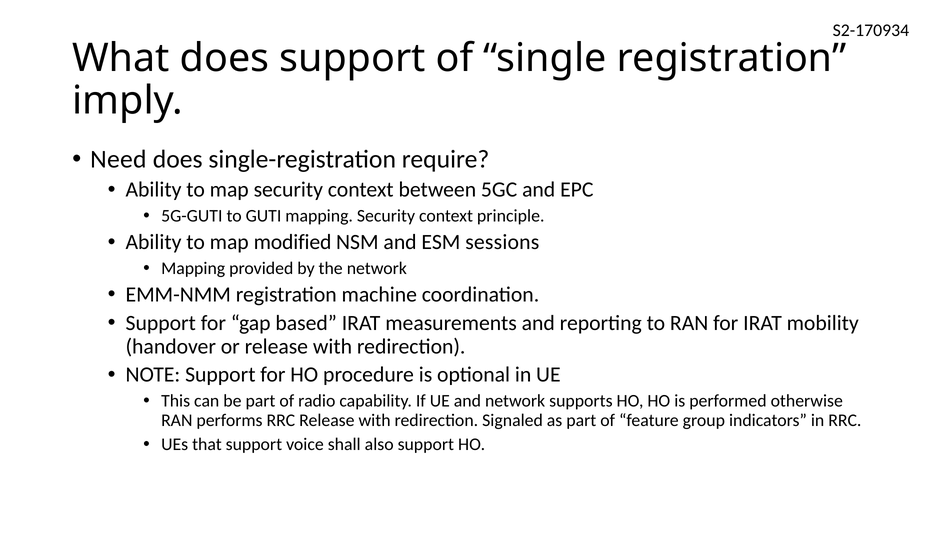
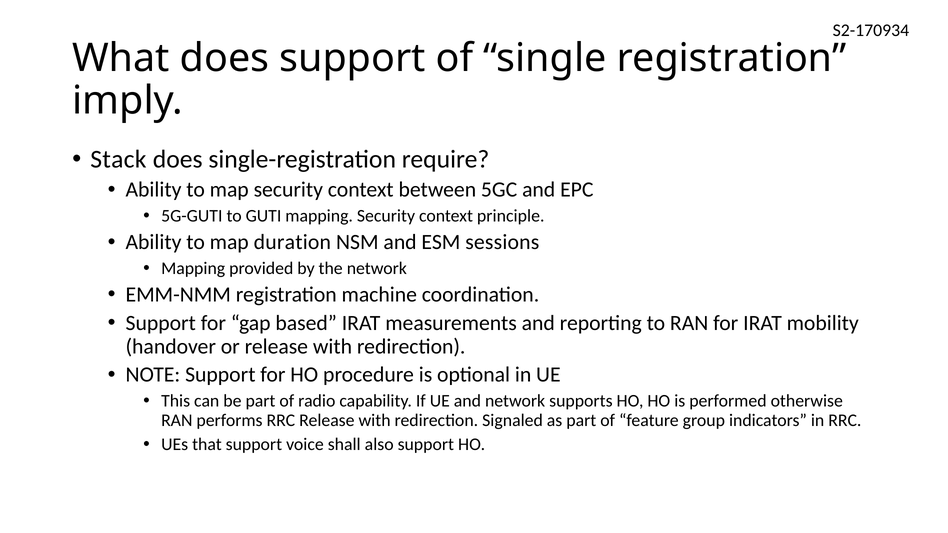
Need: Need -> Stack (118, 159)
modified: modified -> duration (292, 242)
